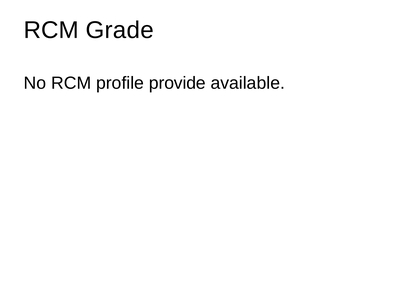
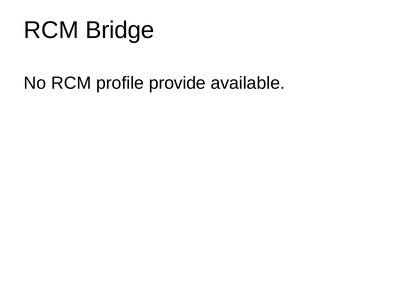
Grade: Grade -> Bridge (120, 30)
